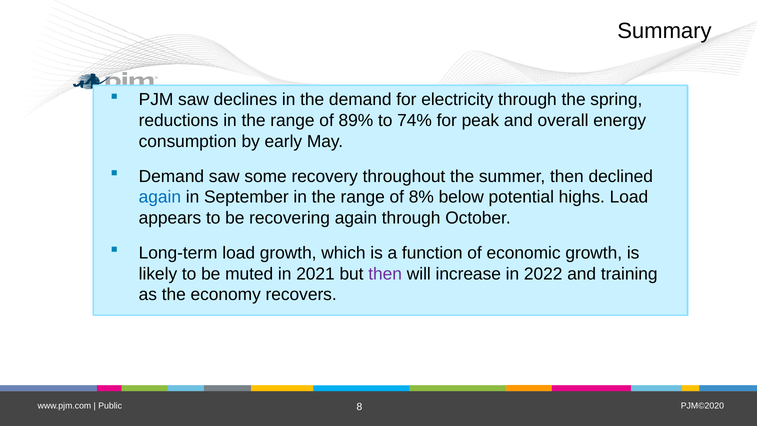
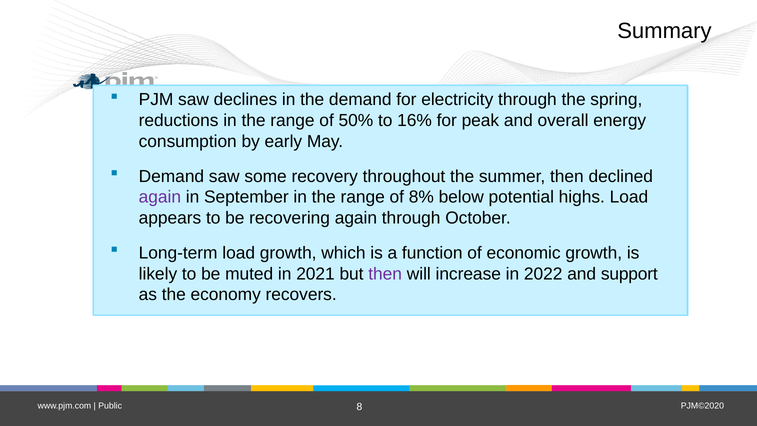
89%: 89% -> 50% (356, 120)
74%: 74% -> 16% (415, 120)
again colour: blue -> purple (160, 197)
training: training -> support (629, 274)
